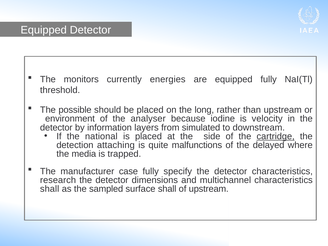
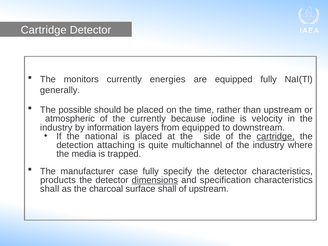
Equipped: Equipped -> Cartridge (44, 30)
threshold: threshold -> generally (60, 90)
long: long -> time (204, 110)
environment: environment -> atmospheric (70, 119)
the analyser: analyser -> currently (148, 119)
detector: detector -> industry (56, 127)
from simulated: simulated -> equipped (201, 127)
malfunctions: malfunctions -> multichannel (197, 145)
of the delayed: delayed -> industry (269, 145)
research: research -> products (58, 180)
dimensions underline: none -> present (155, 180)
multichannel: multichannel -> specification (225, 180)
sampled: sampled -> charcoal (106, 189)
